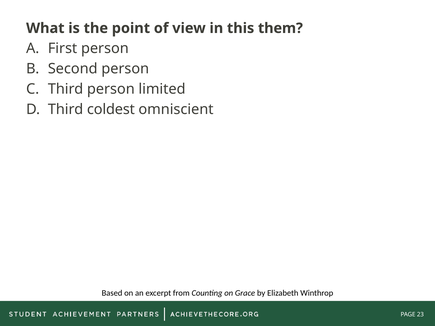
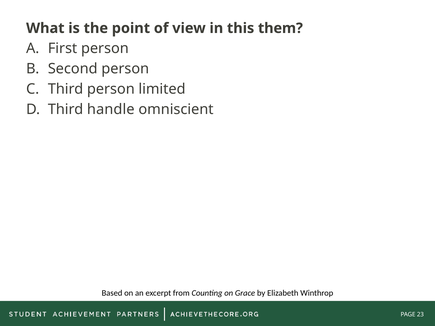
coldest: coldest -> handle (111, 109)
